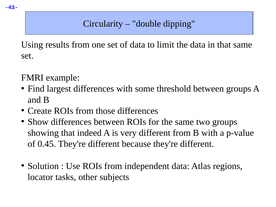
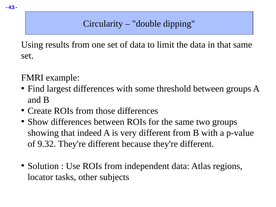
0.45: 0.45 -> 9.32 (47, 144)
